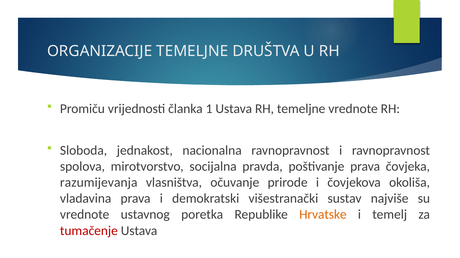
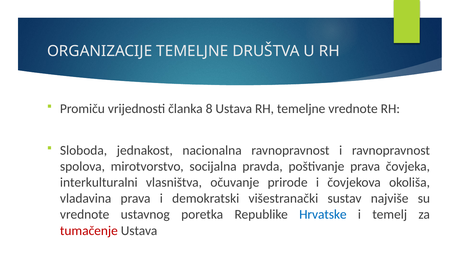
1: 1 -> 8 (209, 109)
razumijevanja: razumijevanja -> interkulturalni (99, 183)
Hrvatske colour: orange -> blue (323, 215)
